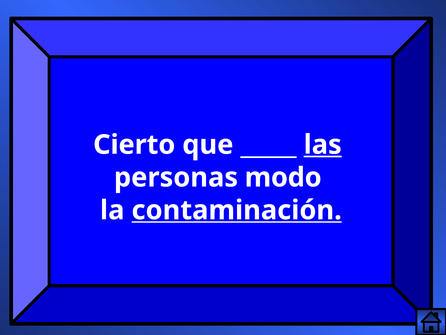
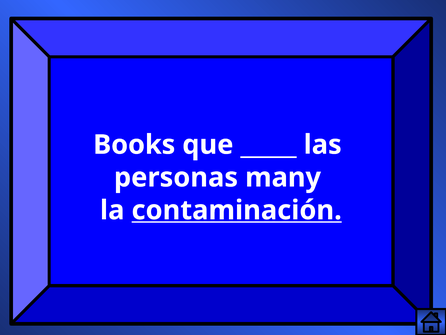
Cierto: Cierto -> Books (134, 145)
las underline: present -> none (323, 145)
modo: modo -> many (283, 177)
